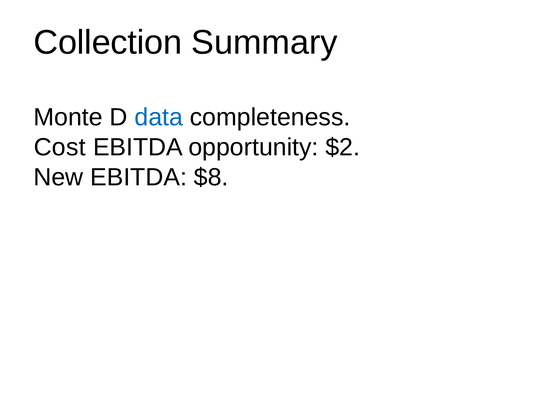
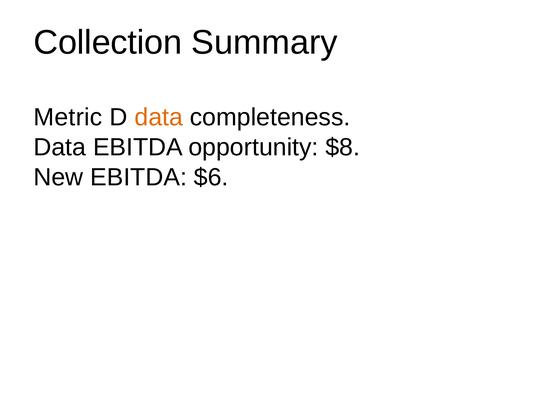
Monte: Monte -> Metric (68, 117)
data colour: blue -> orange (159, 117)
Cost: Cost -> Data (60, 147)
$2: $2 -> $8 (343, 147)
$8: $8 -> $6 (211, 177)
